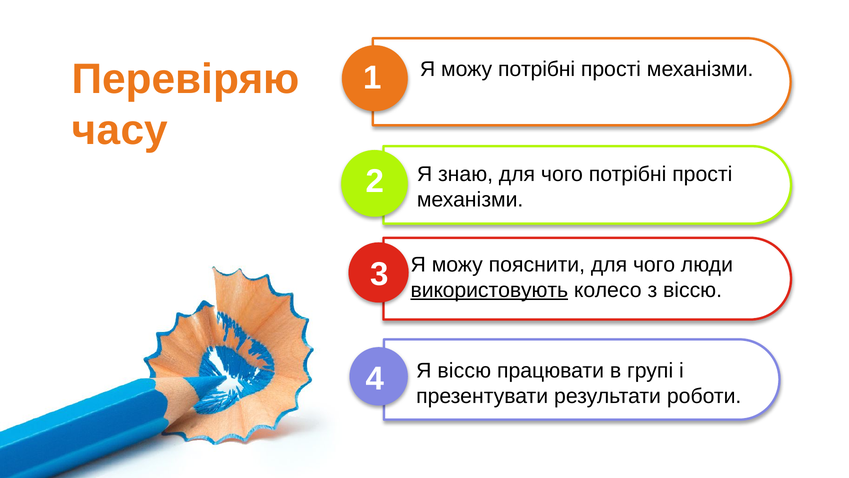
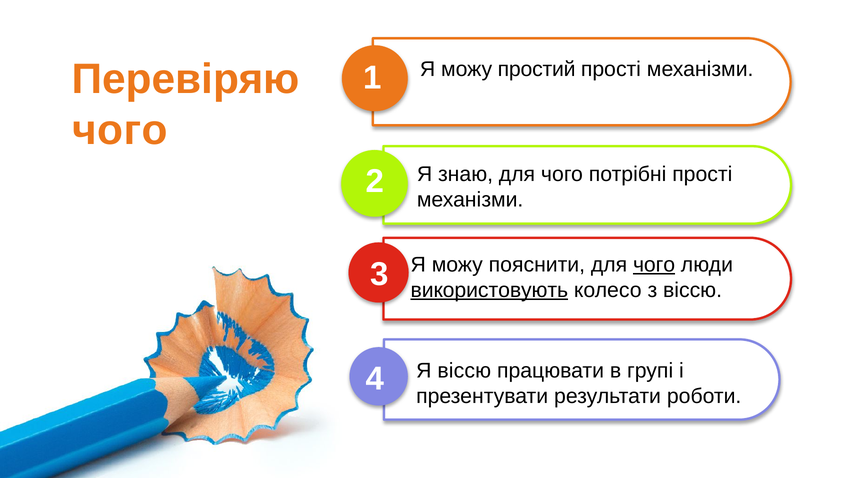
можу потрібні: потрібні -> простий (537, 69)
часу: часу -> чого (120, 130)
чого underline: none -> present (654, 265)
